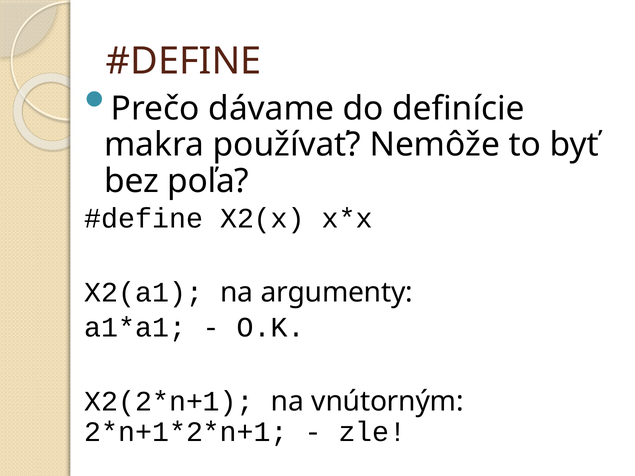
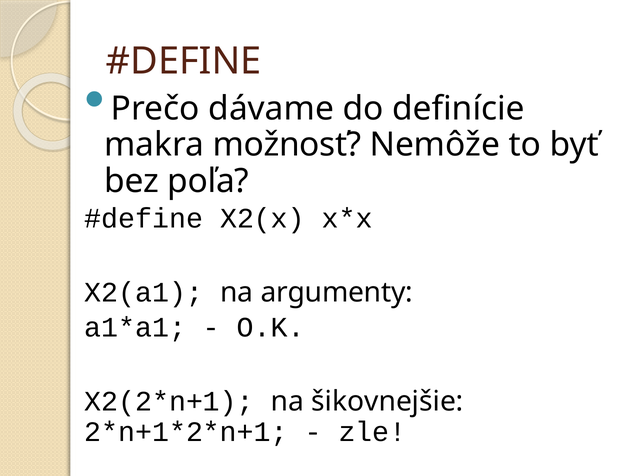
používať: používať -> možnosť (287, 145)
vnútorným: vnútorným -> šikovnejšie (387, 401)
